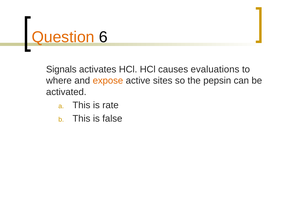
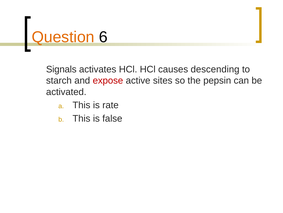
evaluations: evaluations -> descending (215, 69)
where: where -> starch (59, 80)
expose colour: orange -> red (108, 80)
